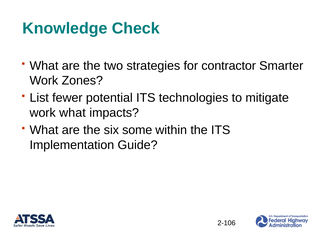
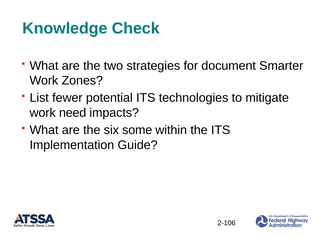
contractor: contractor -> document (229, 66)
work what: what -> need (73, 113)
